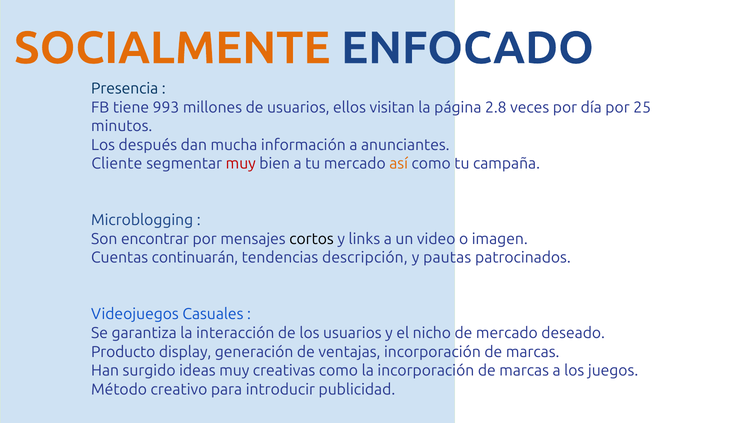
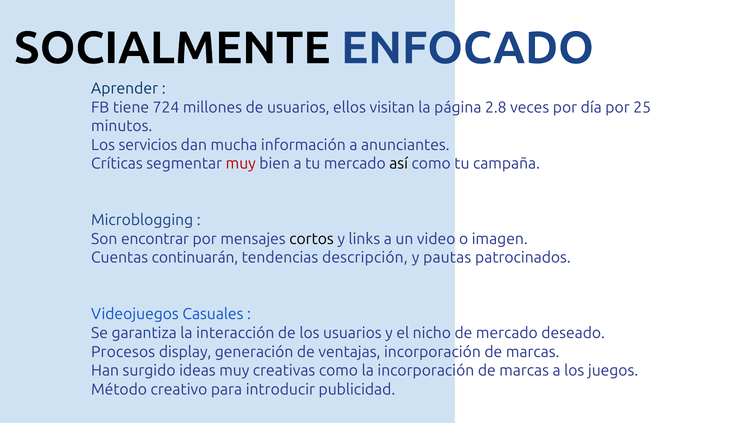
SOCIALMENTE colour: orange -> black (172, 48)
Presencia: Presencia -> Aprender (125, 89)
993: 993 -> 724 (166, 107)
después: después -> servicios (148, 145)
Cliente: Cliente -> Críticas (117, 164)
así colour: orange -> black (399, 164)
Producto: Producto -> Procesos (123, 352)
